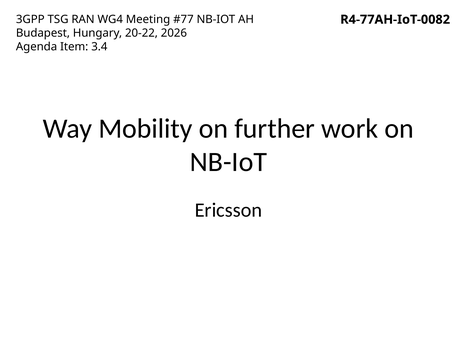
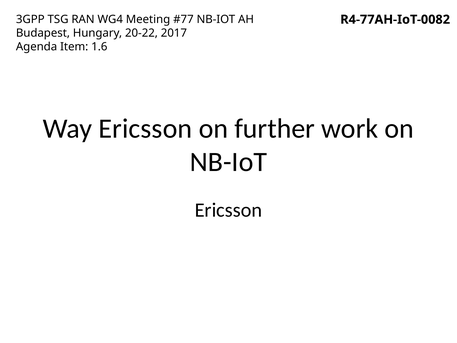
2026: 2026 -> 2017 (174, 33)
3.4: 3.4 -> 1.6 (99, 47)
Way Mobility: Mobility -> Ericsson (145, 128)
